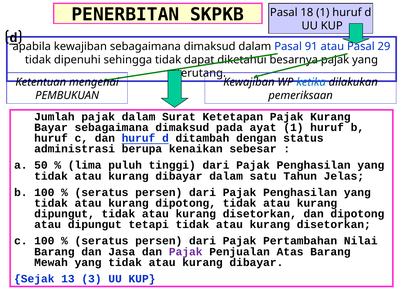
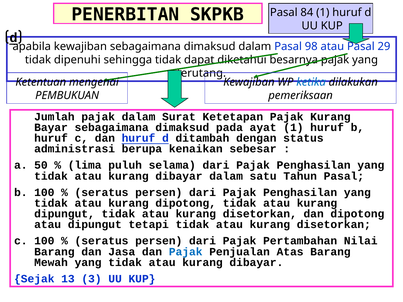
18: 18 -> 84 (307, 13)
91: 91 -> 98 (311, 46)
tinggi: tinggi -> selama (172, 165)
Tahun Jelas: Jelas -> Pasal (344, 176)
Pajak colour: purple -> blue (186, 252)
